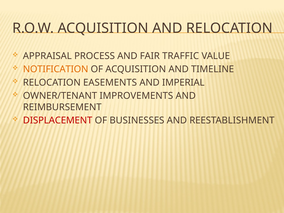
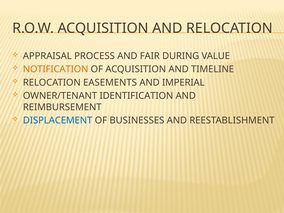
TRAFFIC: TRAFFIC -> DURING (181, 56)
IMPROVEMENTS: IMPROVEMENTS -> IDENTIFICATION (136, 96)
DISPLACEMENT colour: red -> blue (58, 120)
